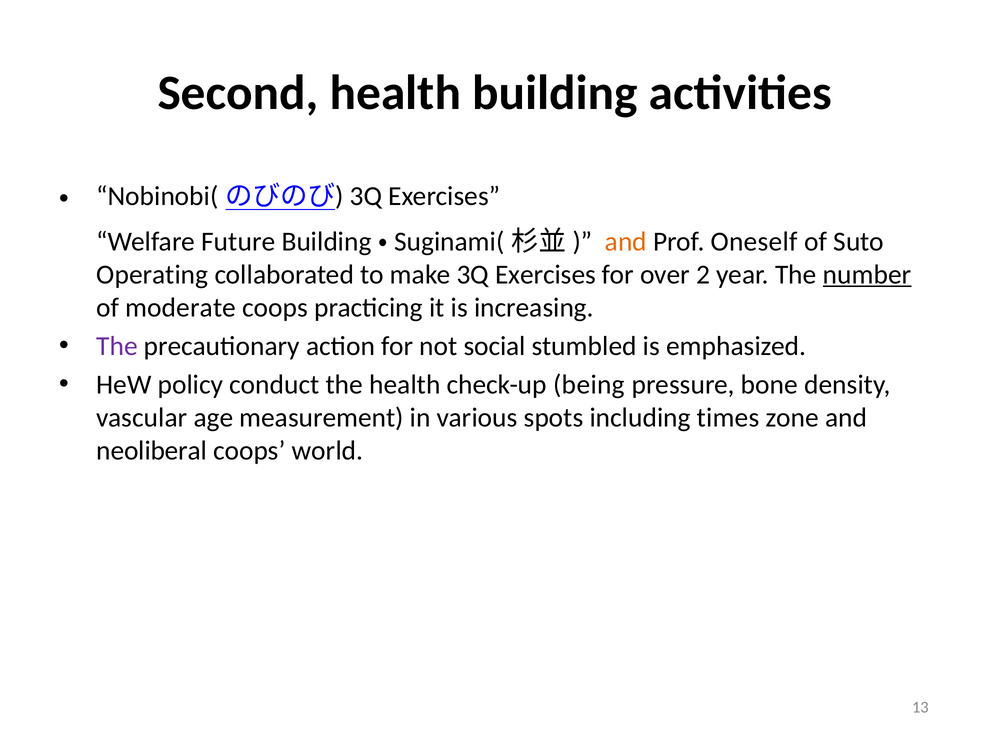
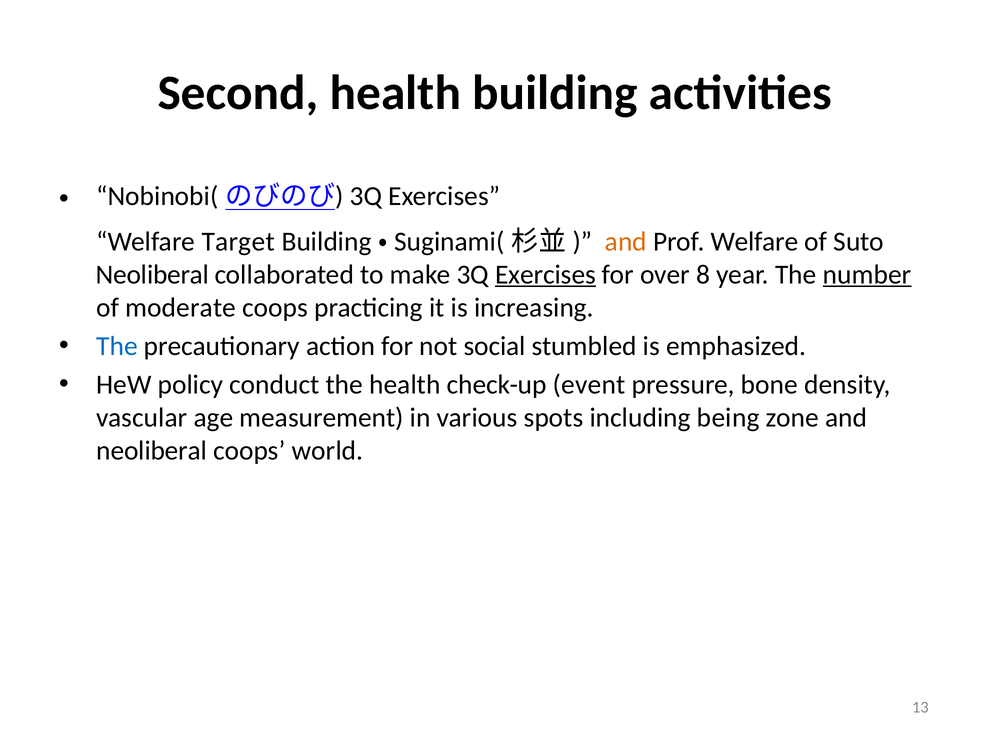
Future: Future -> Target (238, 242)
Prof Oneself: Oneself -> Welfare (755, 242)
Operating: Operating -> Neoliberal (152, 275)
Exercises underline: none -> present (546, 275)
2: 2 -> 8 (703, 275)
The colour: purple -> blue (117, 346)
being: being -> event (589, 385)
times: times -> being (728, 417)
